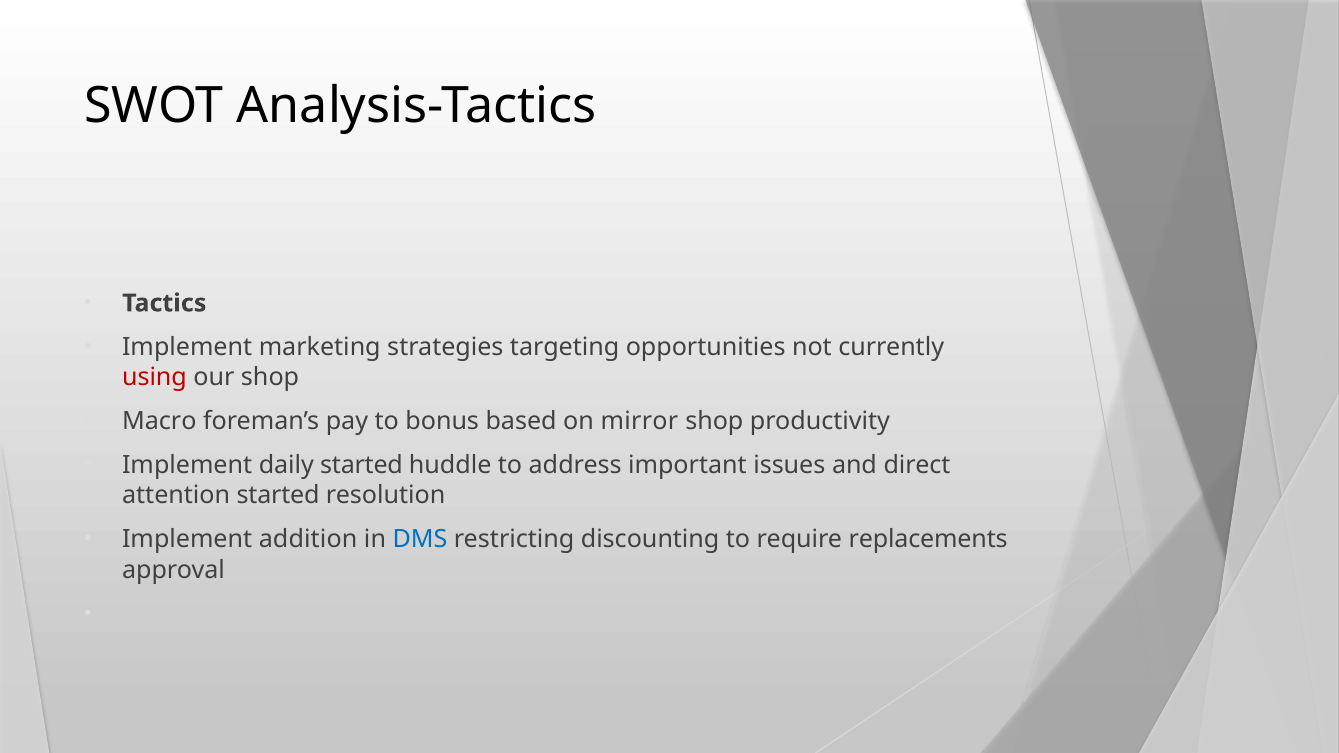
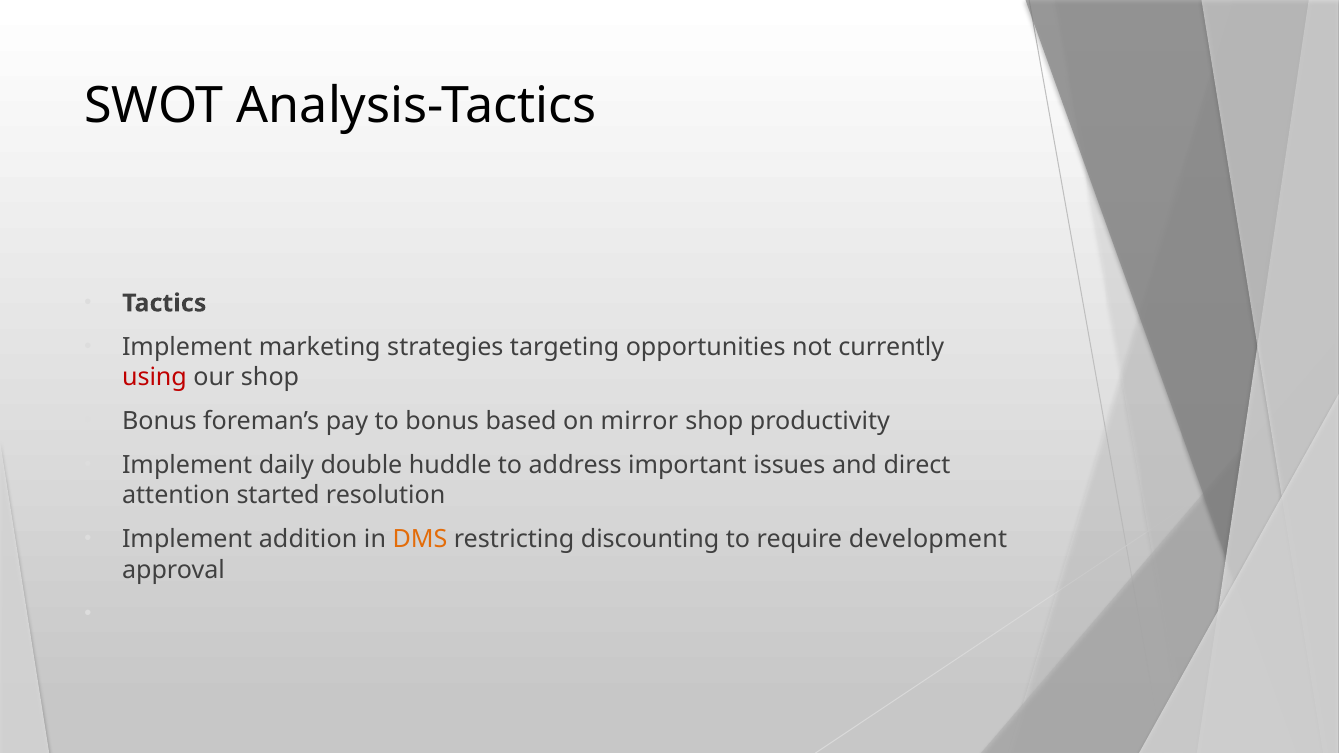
Macro: Macro -> Bonus (159, 422)
daily started: started -> double (361, 466)
DMS colour: blue -> orange (420, 540)
replacements: replacements -> development (928, 540)
